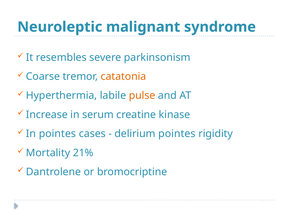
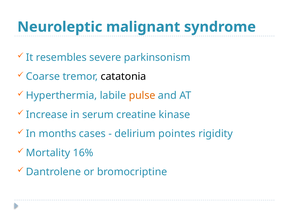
catatonia colour: orange -> black (123, 77)
In pointes: pointes -> months (57, 134)
21%: 21% -> 16% (83, 153)
